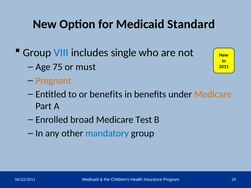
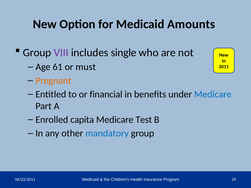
Standard: Standard -> Amounts (191, 24)
VIII colour: blue -> purple (61, 53)
75: 75 -> 61 (58, 67)
or benefits: benefits -> financial (106, 94)
Medicare colour: orange -> blue (213, 94)
broad: broad -> capita (82, 120)
